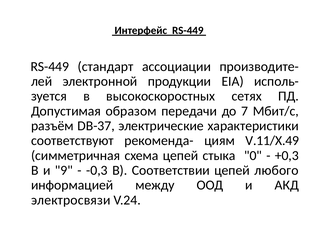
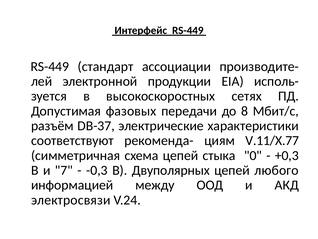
образом: образом -> фазовых (131, 111)
7: 7 -> 8 (245, 111)
V.11/X.49: V.11/X.49 -> V.11/X.77 (272, 140)
9: 9 -> 7 (64, 170)
Соответствии: Соответствии -> Двуполярных (171, 170)
